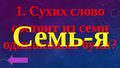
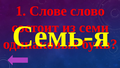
Сухих: Сухих -> Слове (48, 11)
